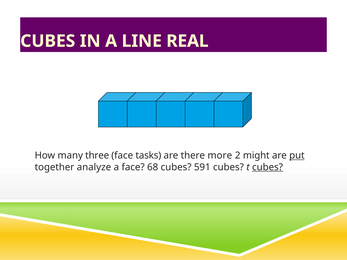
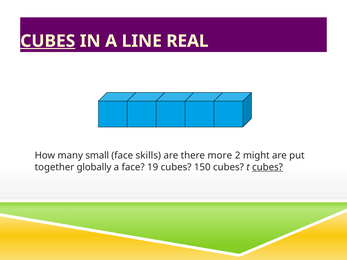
CUBES underline: none -> present (48, 41)
three: three -> small (97, 156)
tasks: tasks -> skills (148, 156)
put underline: present -> none (297, 156)
analyze: analyze -> globally (94, 167)
68: 68 -> 19 (153, 167)
591: 591 -> 150 (202, 167)
